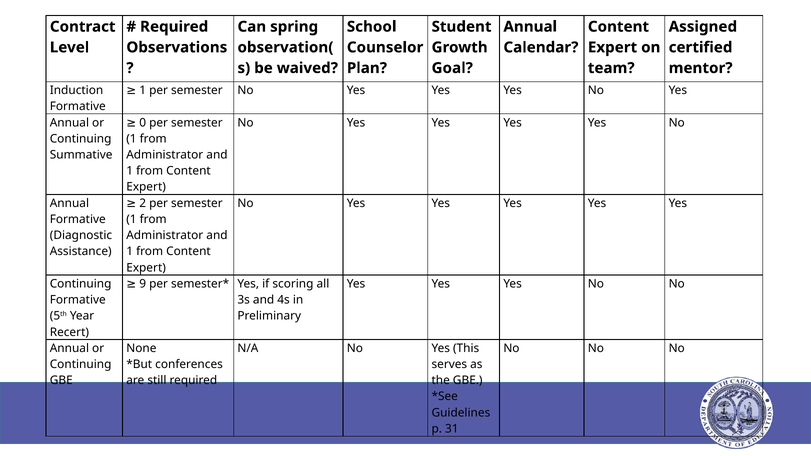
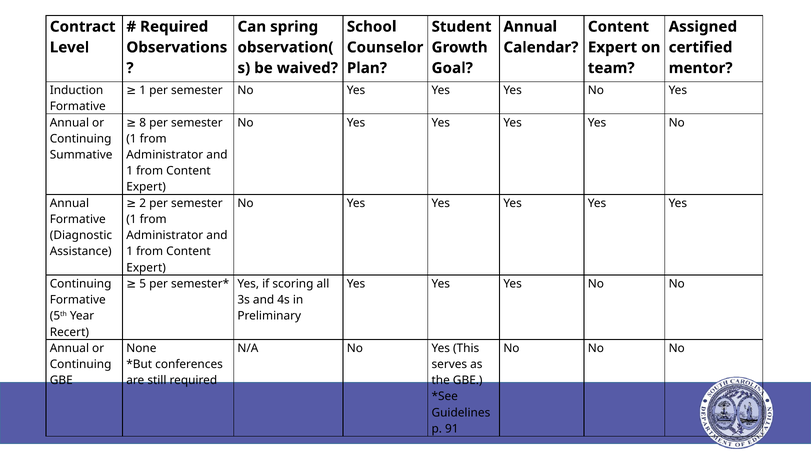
0: 0 -> 8 (143, 123)
9: 9 -> 5 (143, 284)
31: 31 -> 91 (452, 429)
